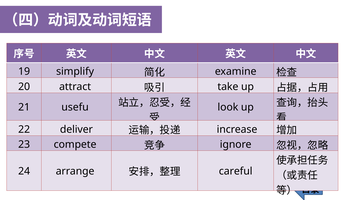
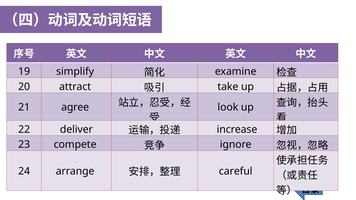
usefu: usefu -> agree (75, 107)
